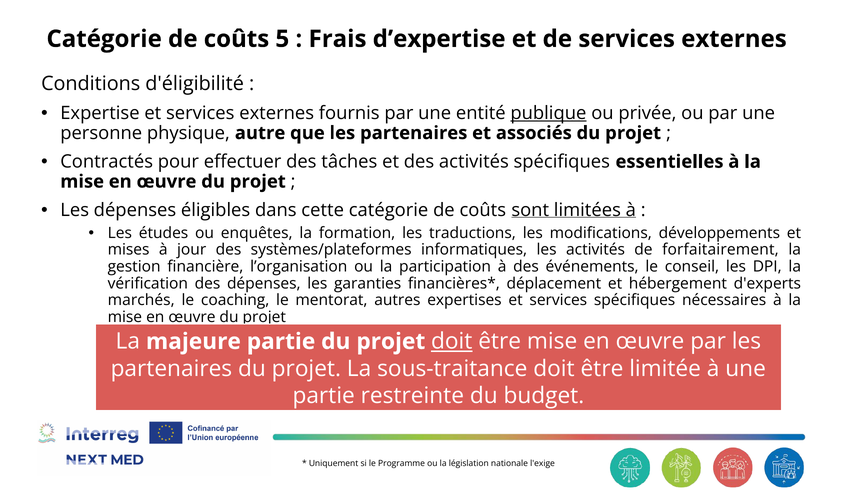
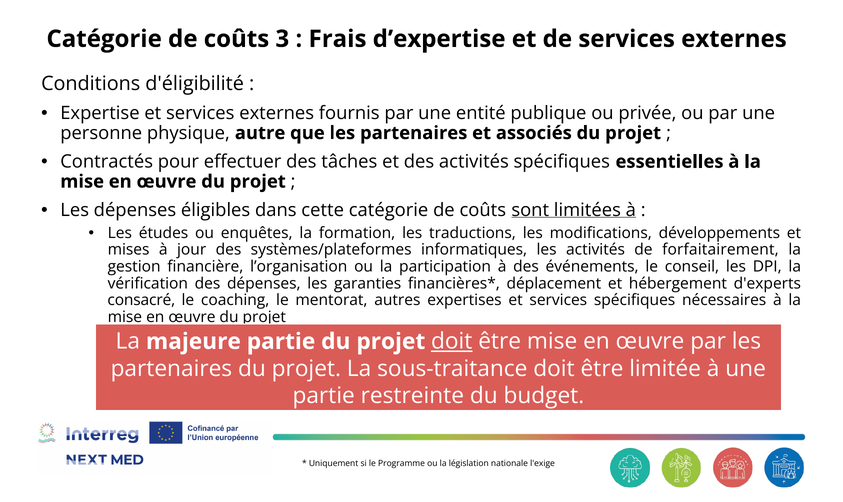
5: 5 -> 3 (282, 39)
publique underline: present -> none (548, 113)
marchés: marchés -> consacré (141, 300)
